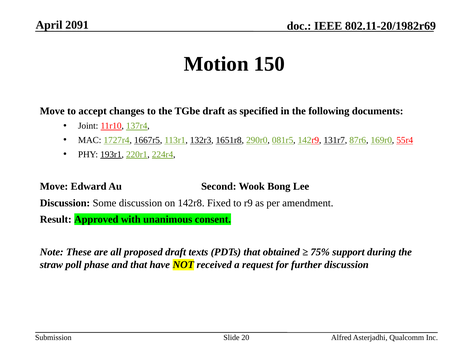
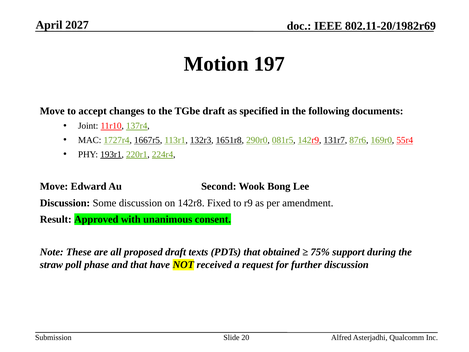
2091: 2091 -> 2027 (77, 25)
150: 150 -> 197 (269, 64)
